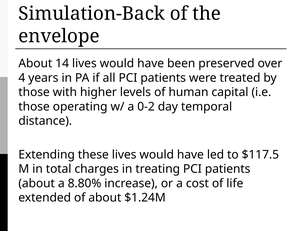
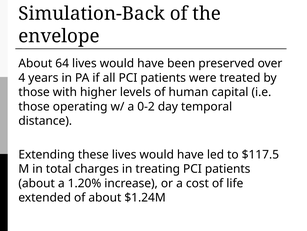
14: 14 -> 64 (62, 63)
8.80%: 8.80% -> 1.20% (85, 183)
